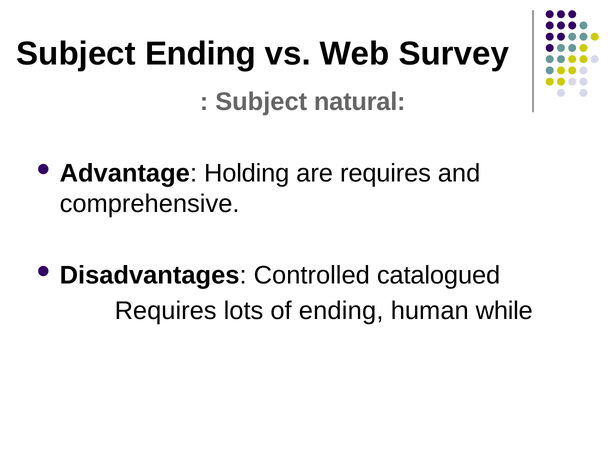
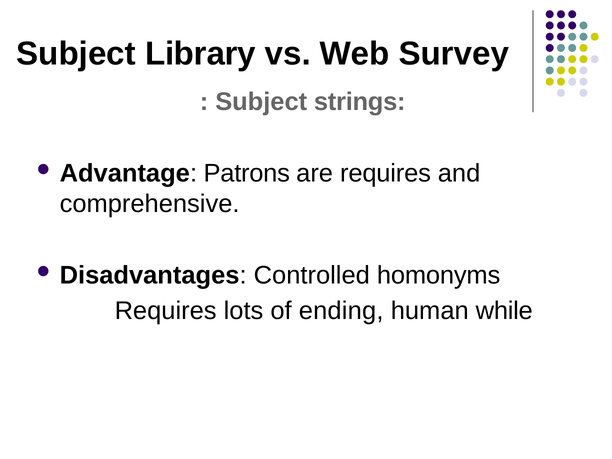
Subject Ending: Ending -> Library (200, 54)
natural: natural -> strings (360, 102)
Holding: Holding -> Patrons (247, 173)
catalogued: catalogued -> homonyms (439, 275)
